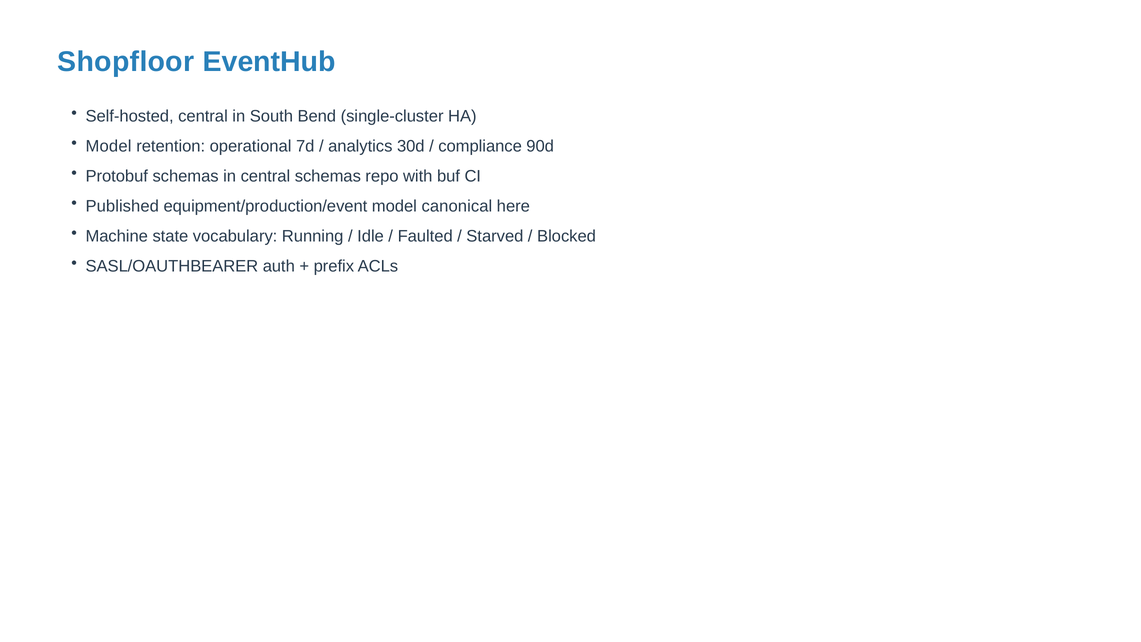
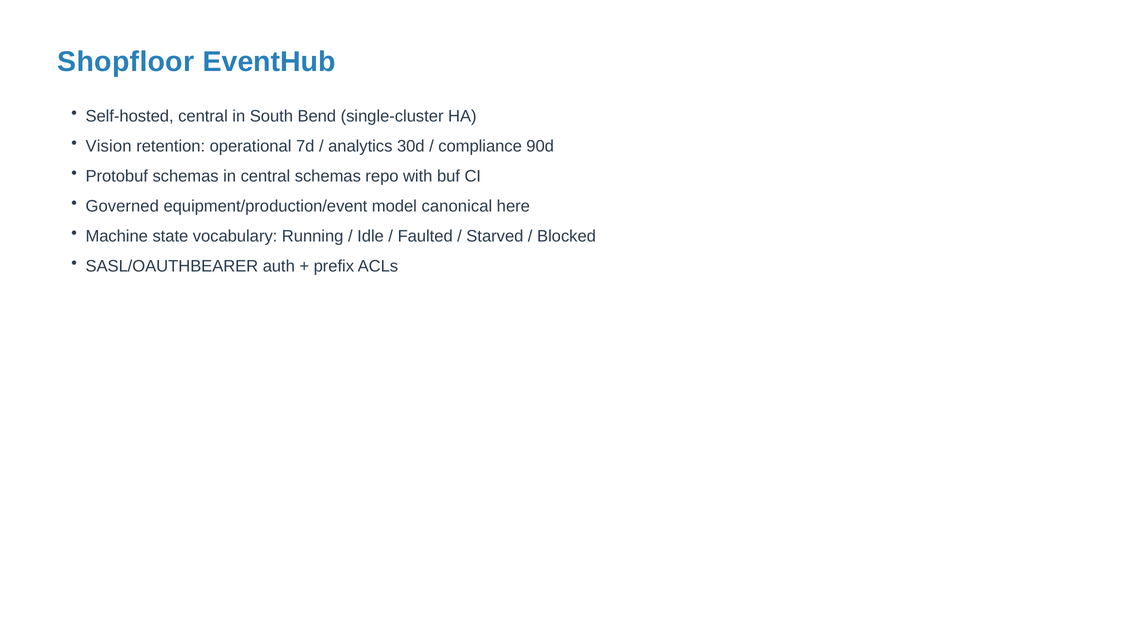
Model: Model -> Vision (109, 146)
Published: Published -> Governed (122, 206)
